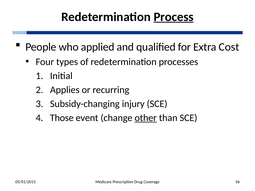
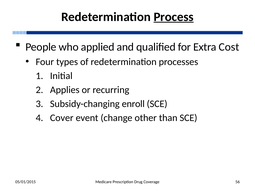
injury: injury -> enroll (133, 104)
Those: Those -> Cover (62, 118)
other underline: present -> none (146, 118)
